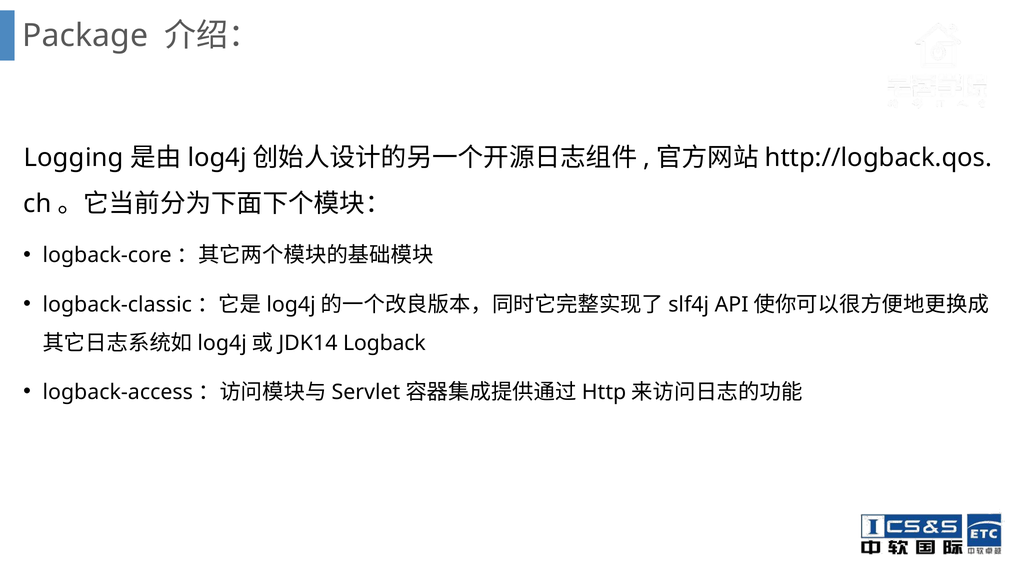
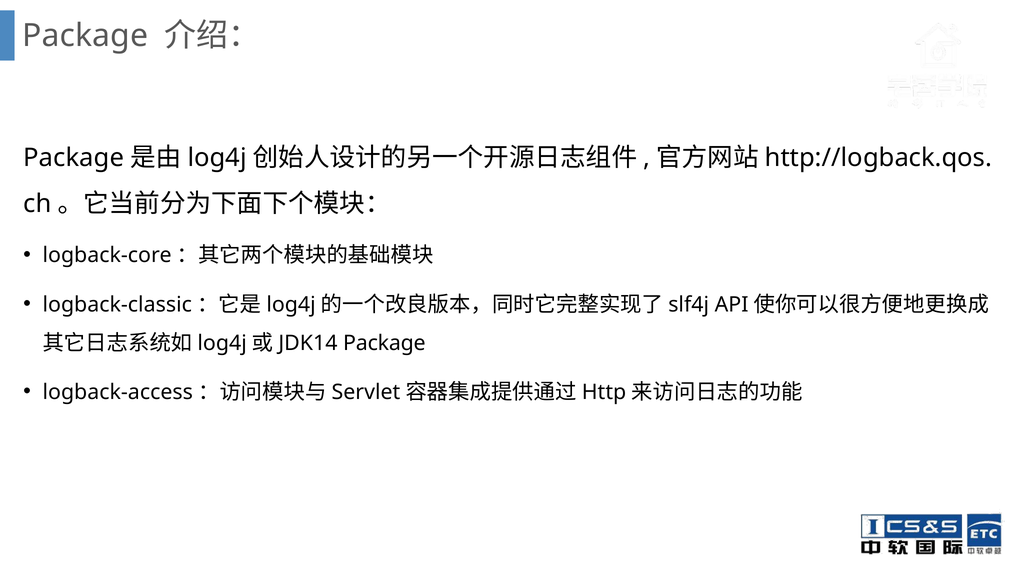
Logging: Logging -> Package (74, 158)
Logback: Logback -> Package (384, 343)
